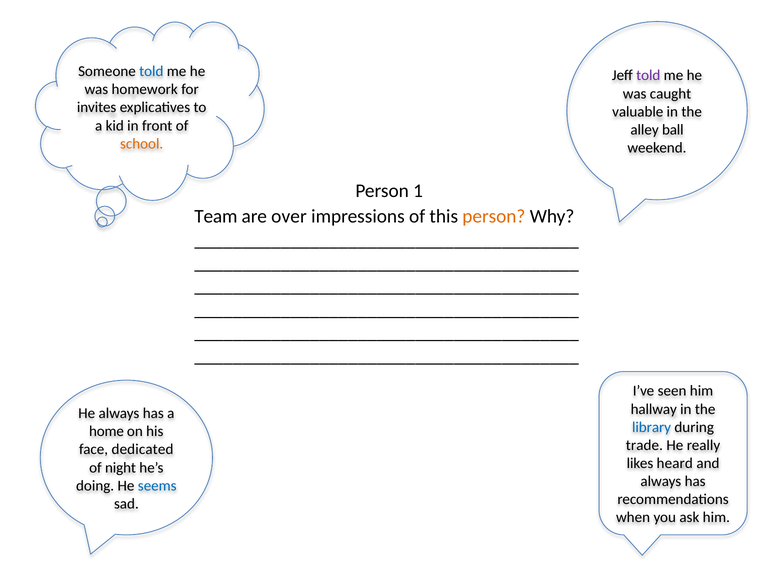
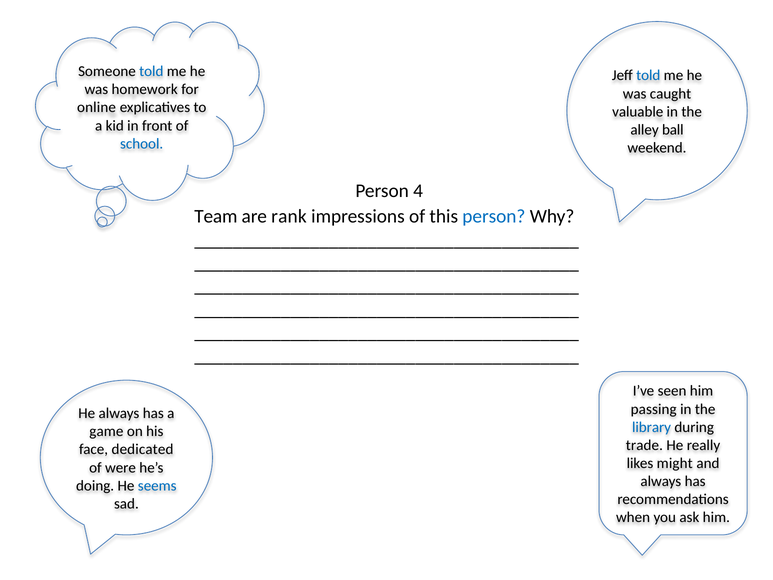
told colour: purple -> blue (648, 76)
invites: invites -> online (97, 107)
school colour: orange -> blue (142, 144)
1: 1 -> 4 (418, 191)
over: over -> rank (289, 216)
person colour: orange -> blue (494, 216)
hallway: hallway -> passing (654, 409)
home: home -> game (106, 431)
heard: heard -> might (675, 463)
night: night -> were (120, 467)
